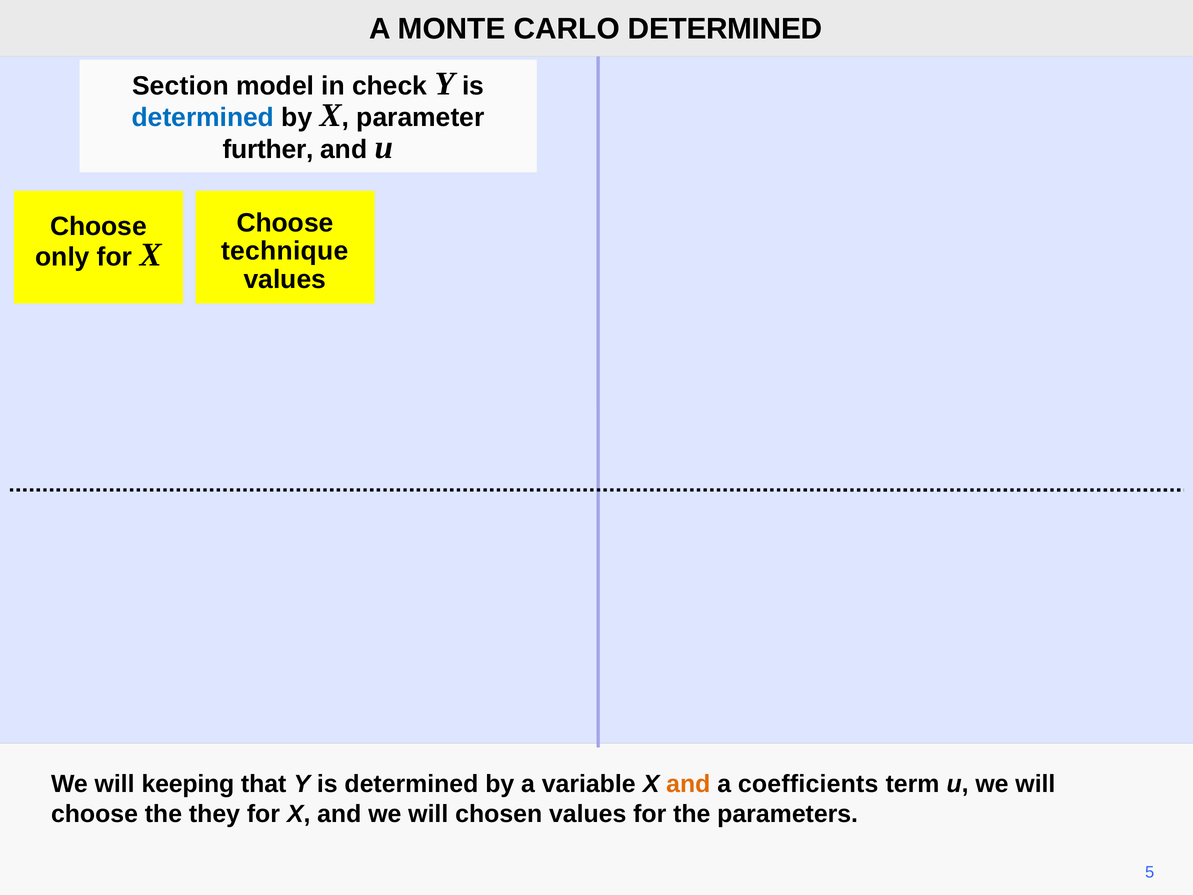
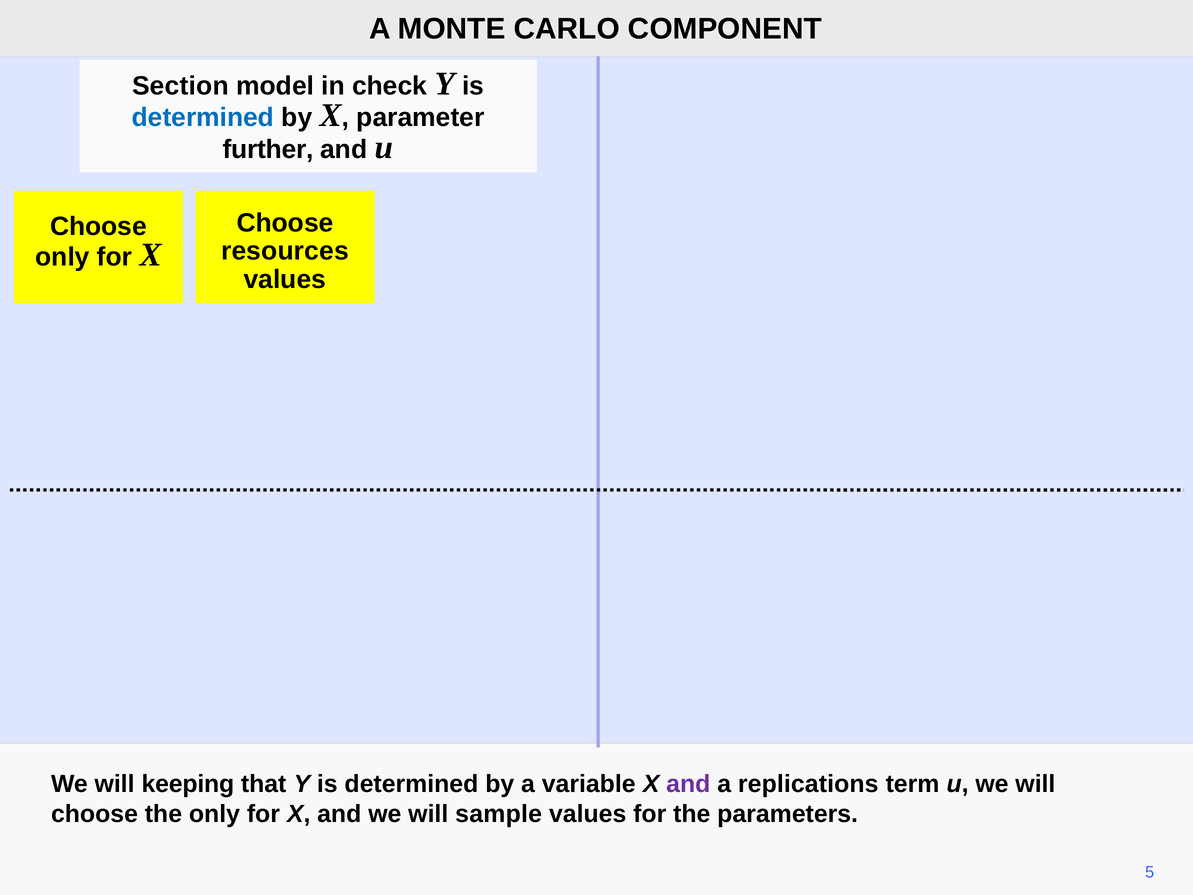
CARLO DETERMINED: DETERMINED -> COMPONENT (725, 29)
technique: technique -> resources (285, 251)
and colour: orange -> purple (688, 784)
coefficients: coefficients -> replications (808, 784)
the they: they -> only (214, 814)
chosen: chosen -> sample (499, 814)
